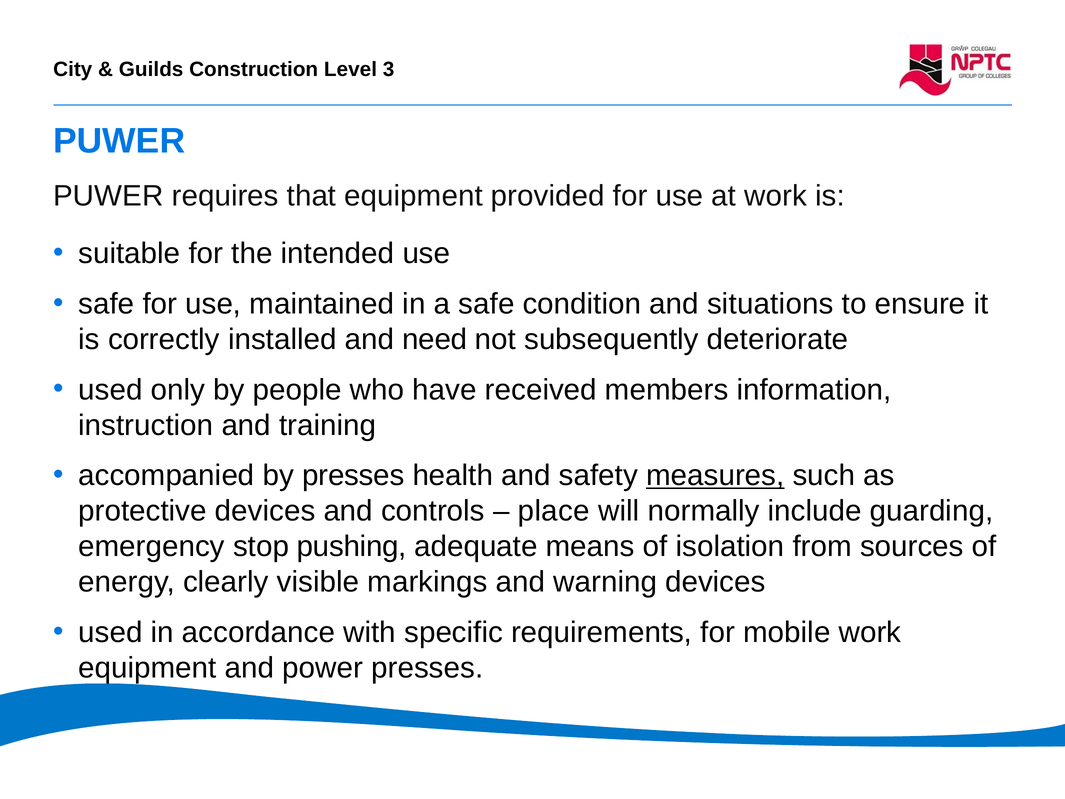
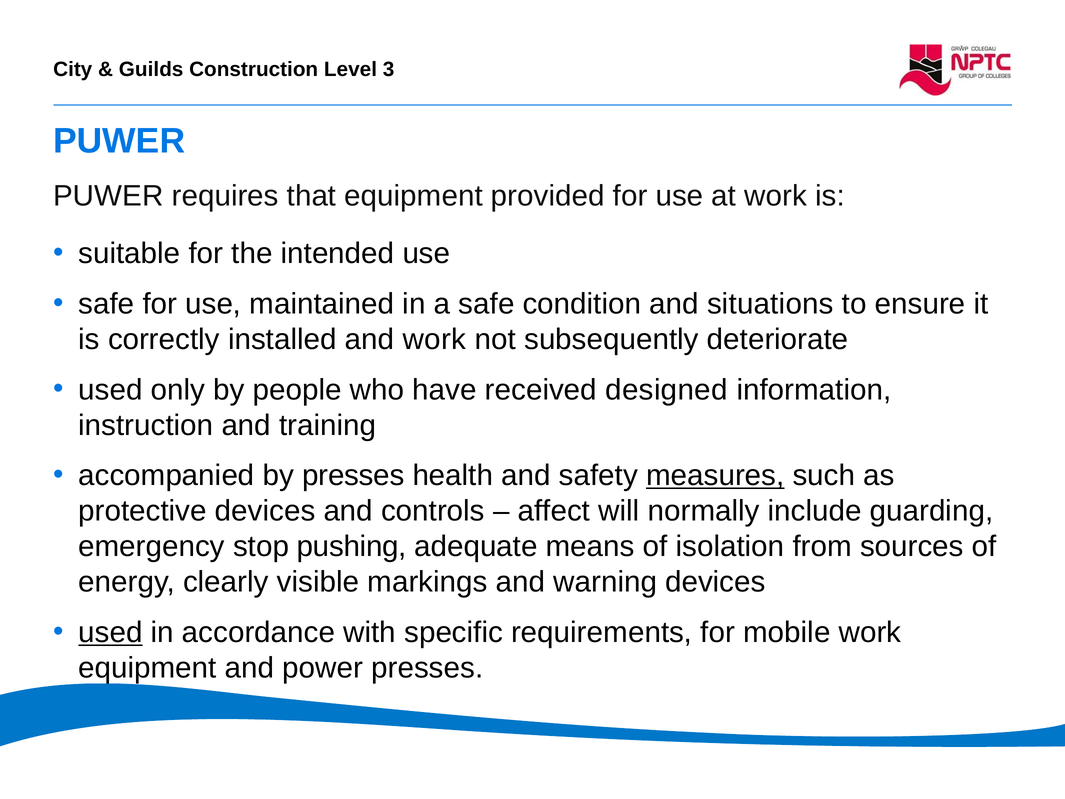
and need: need -> work (434, 339)
members: members -> designed (667, 390)
place: place -> affect (554, 511)
used underline: none -> present (110, 632)
